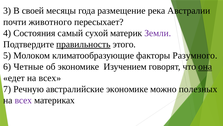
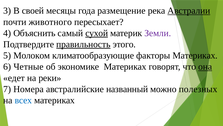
Австралии underline: none -> present (189, 11)
Состояния: Состояния -> Объяснить (34, 33)
сухой underline: none -> present (97, 33)
факторы Разумного: Разумного -> Материках (195, 55)
экономике Изучением: Изучением -> Материках (125, 66)
едет на всех: всех -> реки (50, 78)
Речную: Речную -> Номера (29, 89)
австралийские экономике: экономике -> названный (127, 89)
всех colour: purple -> blue (23, 100)
